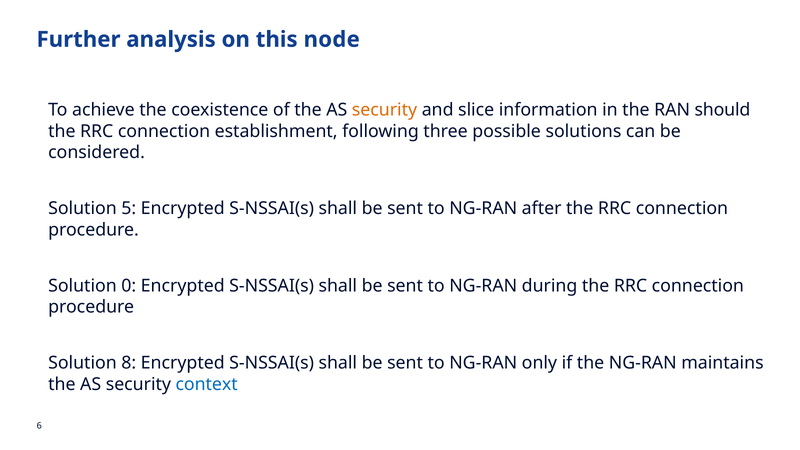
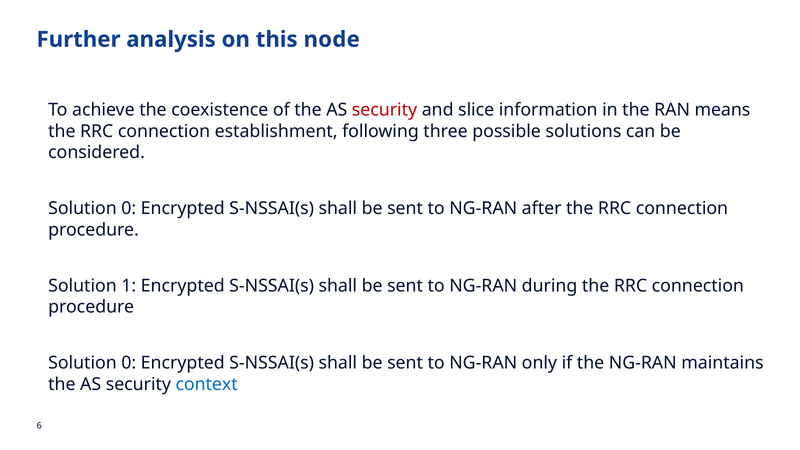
security colour: orange -> red (384, 110)
should: should -> means (722, 110)
5: 5 -> 0 (129, 209)
0: 0 -> 1 (129, 286)
8: 8 -> 0 (129, 363)
